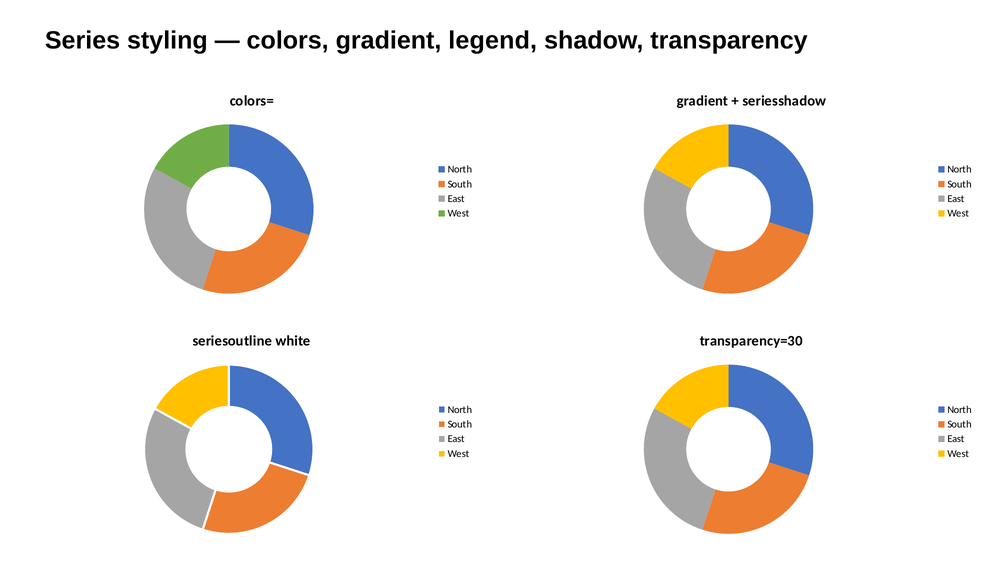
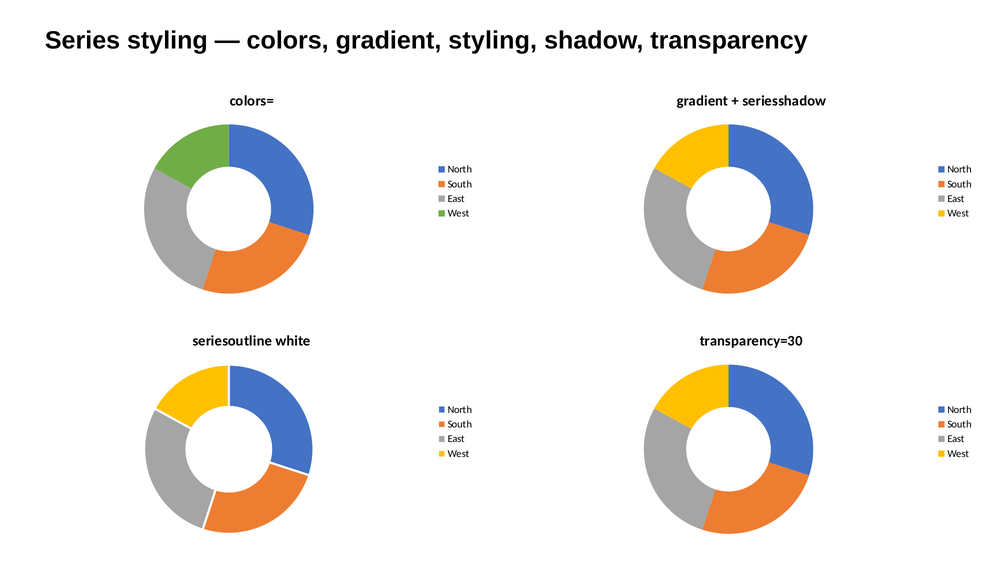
gradient legend: legend -> styling (493, 41)
